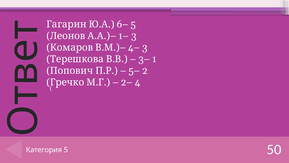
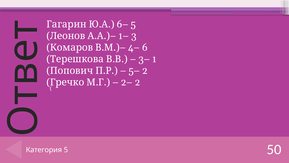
4– 3: 3 -> 6 (145, 47)
2– 4: 4 -> 2 (137, 82)
